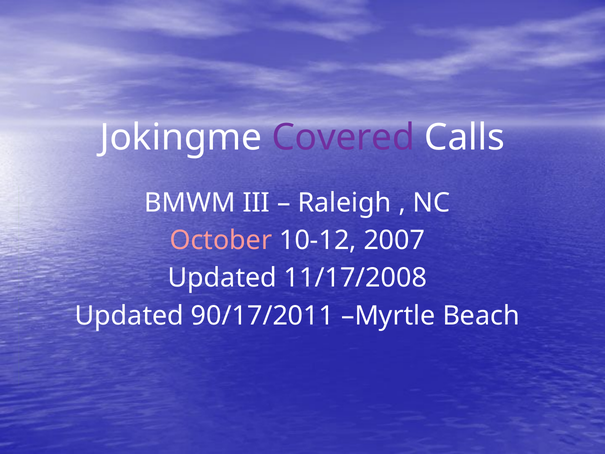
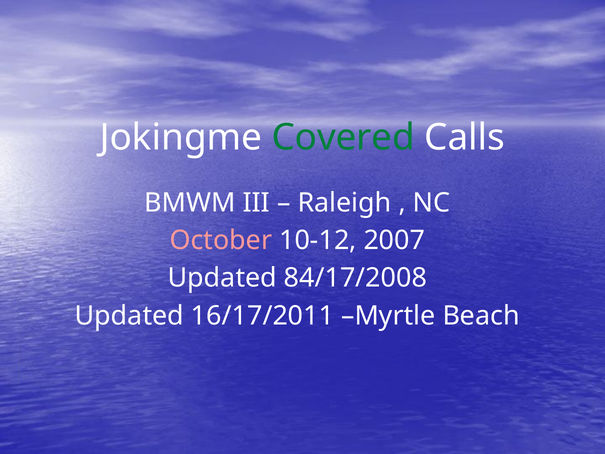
Covered colour: purple -> green (343, 138)
11/17/2008: 11/17/2008 -> 84/17/2008 (355, 278)
90/17/2011: 90/17/2011 -> 16/17/2011 (263, 316)
